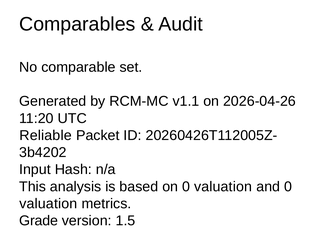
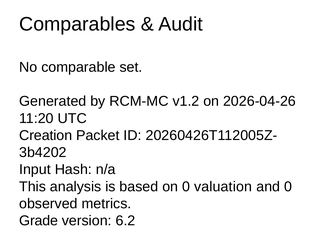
v1.1: v1.1 -> v1.2 (186, 101)
Reliable: Reliable -> Creation (46, 135)
valuation: valuation -> observed (48, 204)
1.5: 1.5 -> 6.2 (126, 221)
